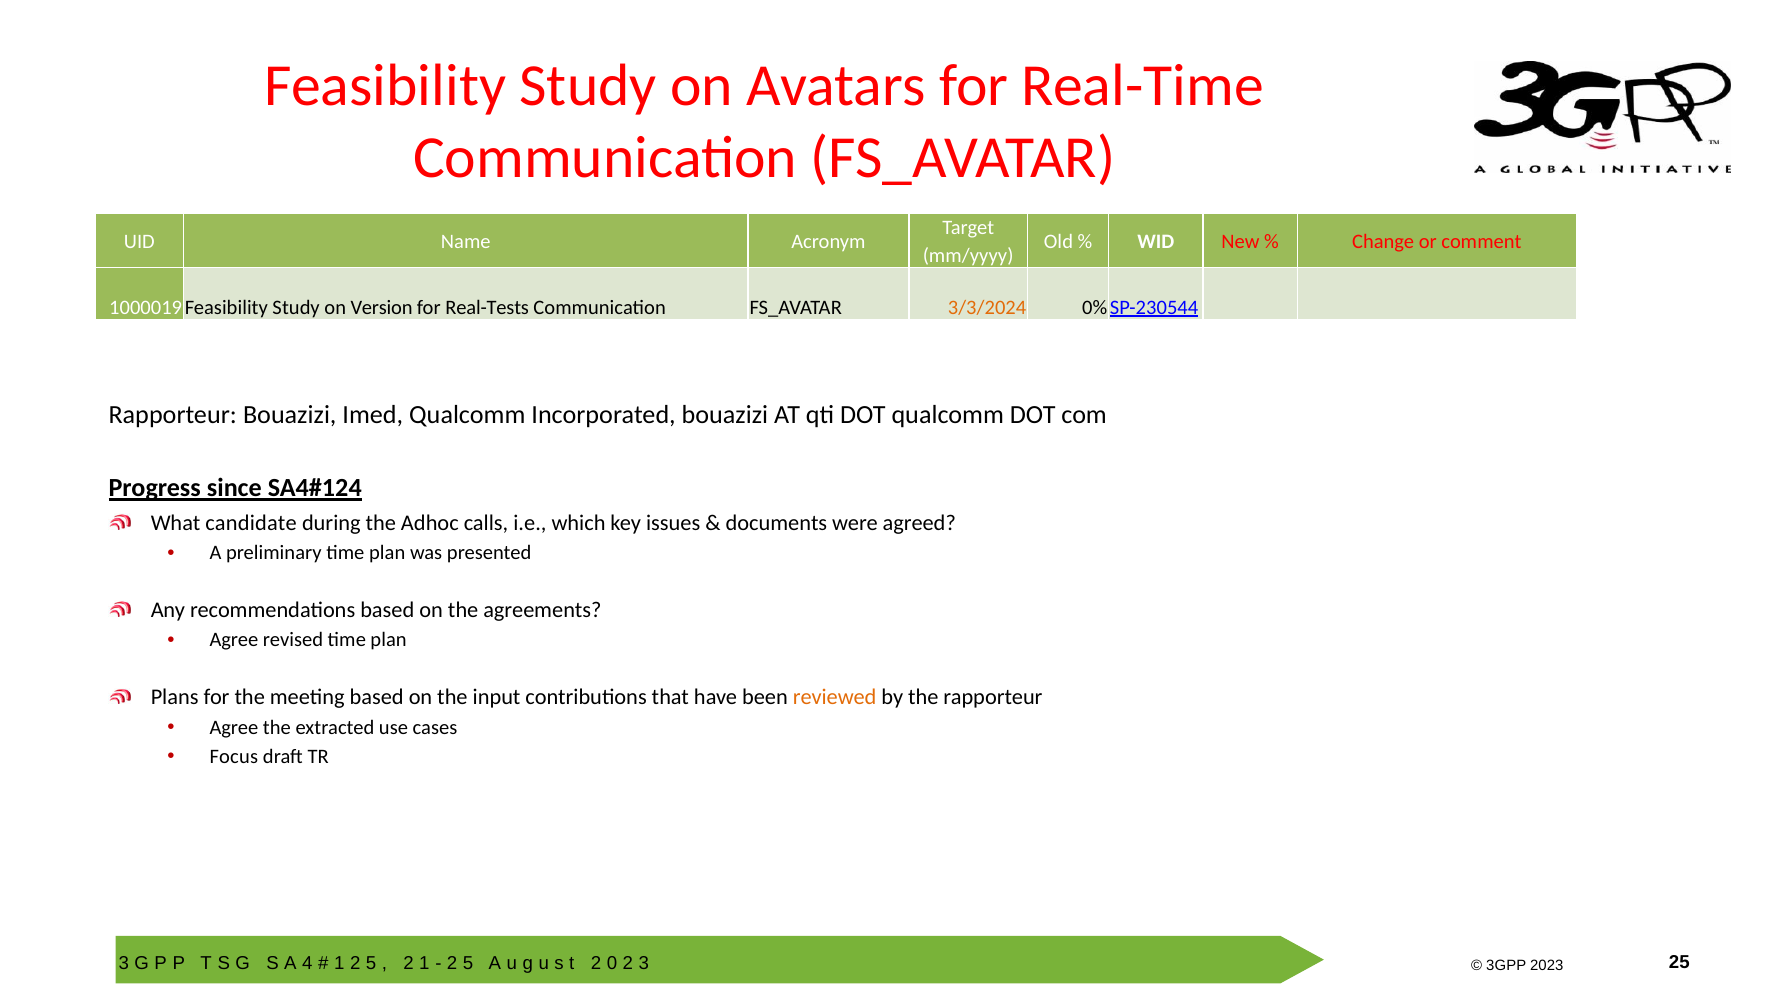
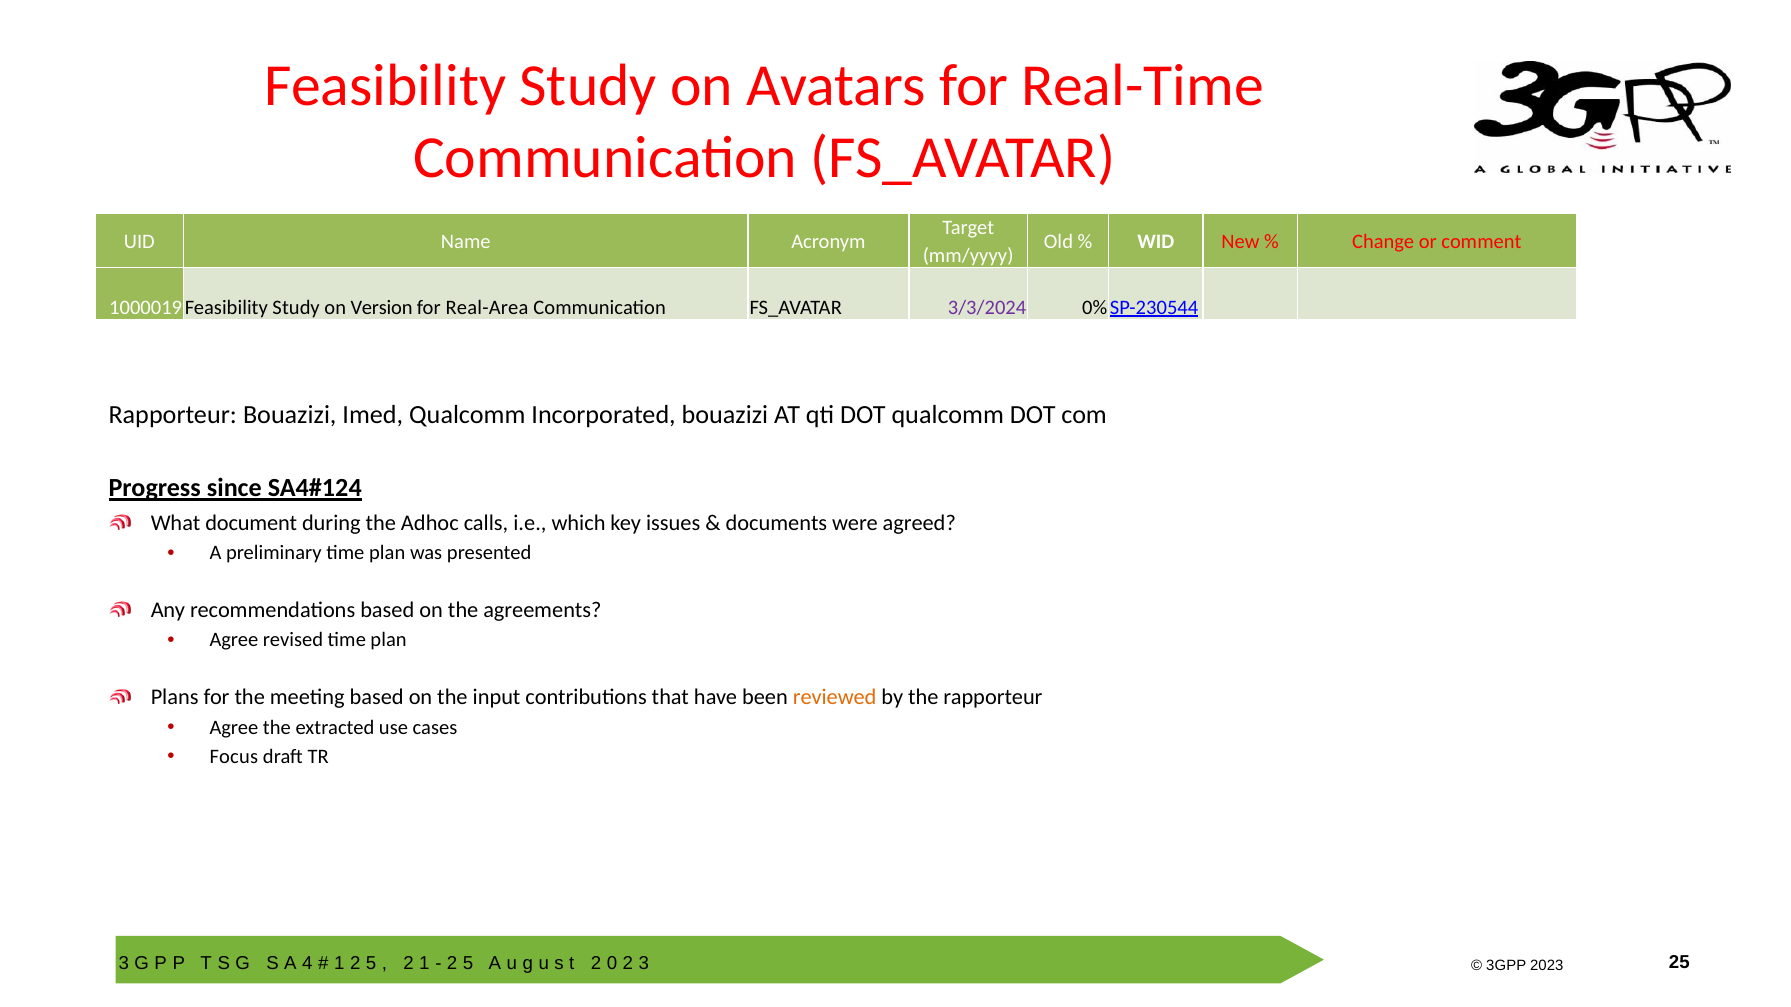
Real-Tests: Real-Tests -> Real-Area (487, 307)
3/3/2024 colour: orange -> purple (987, 307)
candidate: candidate -> document (251, 523)
